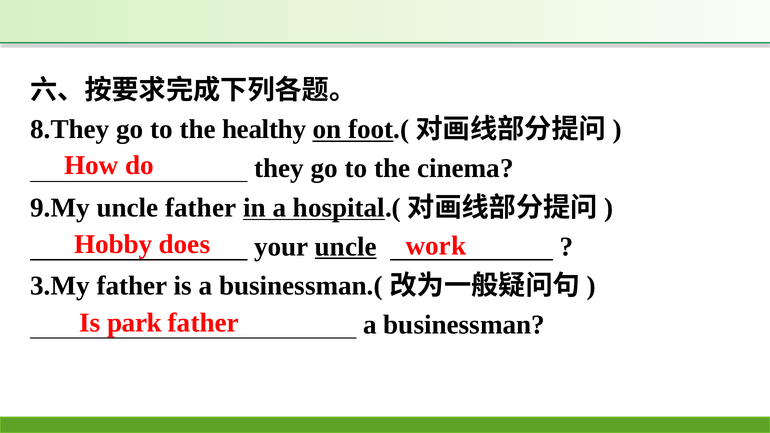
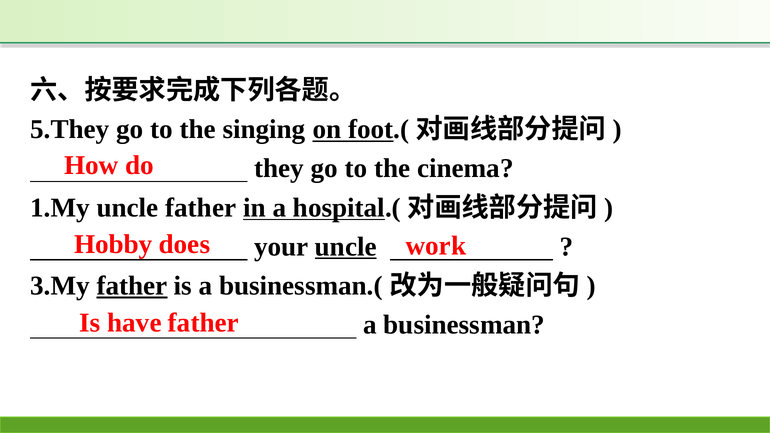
8.They: 8.They -> 5.They (70, 129)
healthy: healthy -> singing (264, 129)
9.My: 9.My -> 1.My (60, 208)
father underline: none -> present (132, 286)
park: park -> have (134, 323)
